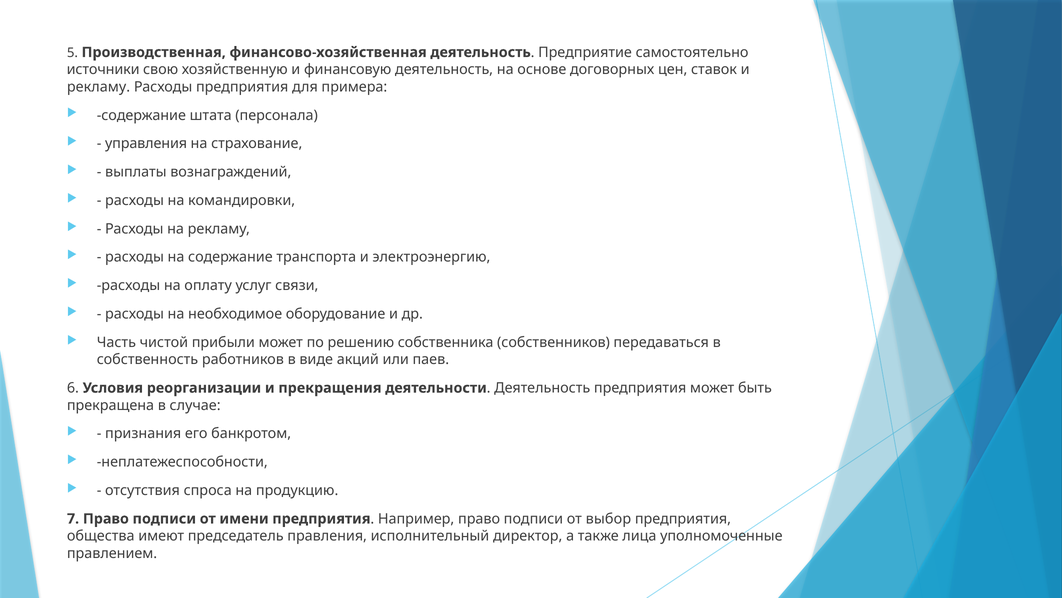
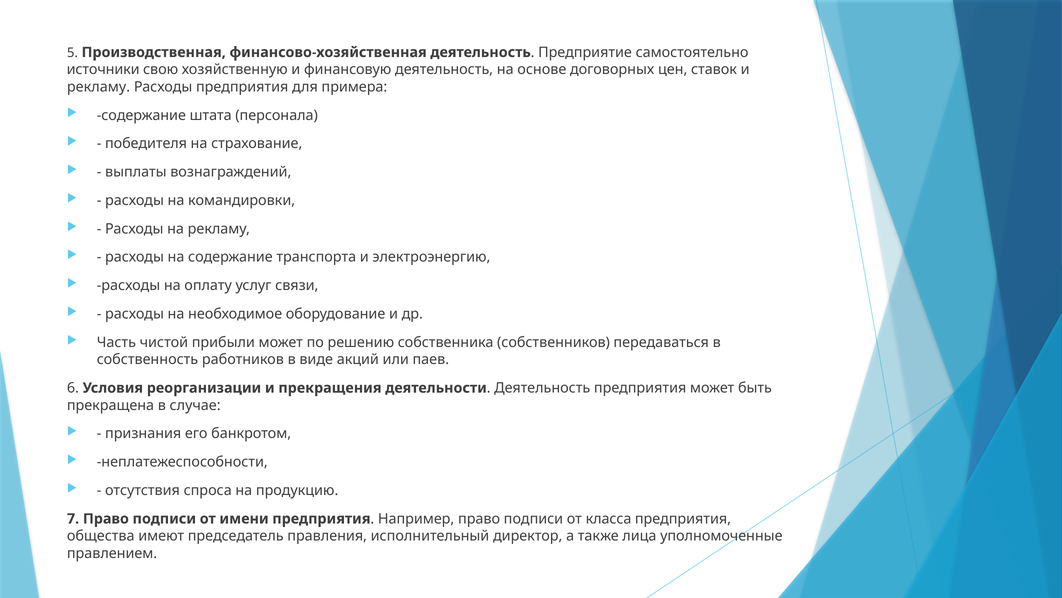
управления: управления -> победителя (146, 144)
выбор: выбор -> класса (609, 518)
